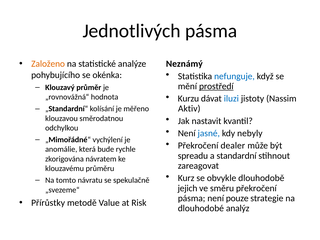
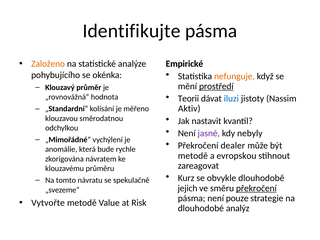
Jednotlivých: Jednotlivých -> Identifikujte (132, 31)
Neznámý: Neznámý -> Empirické (184, 64)
nefunguje colour: blue -> orange (234, 76)
Kurzu: Kurzu -> Teorii (188, 99)
jasné colour: blue -> purple (209, 133)
spreadu: spreadu -> metodě (193, 156)
standardní: standardní -> evropskou (236, 156)
překročení underline: none -> present (256, 188)
Přírůstky: Přírůstky -> Vytvořte (48, 203)
